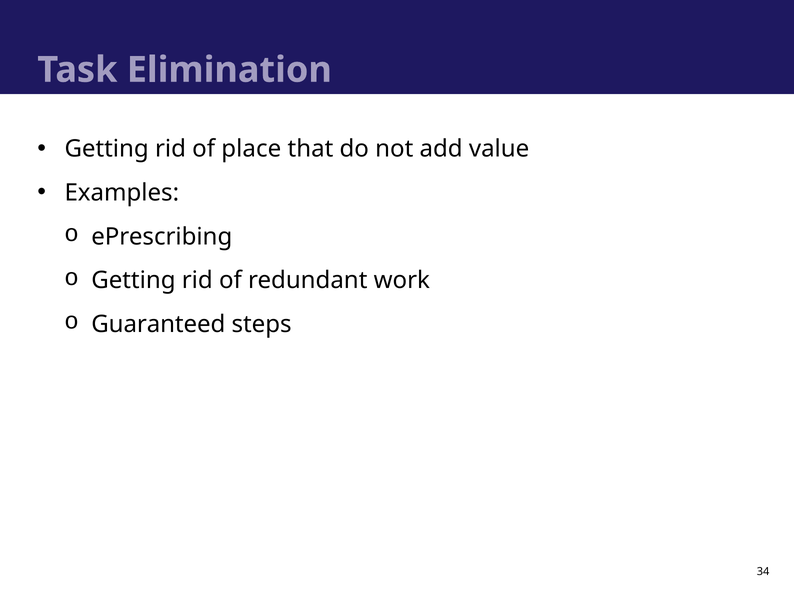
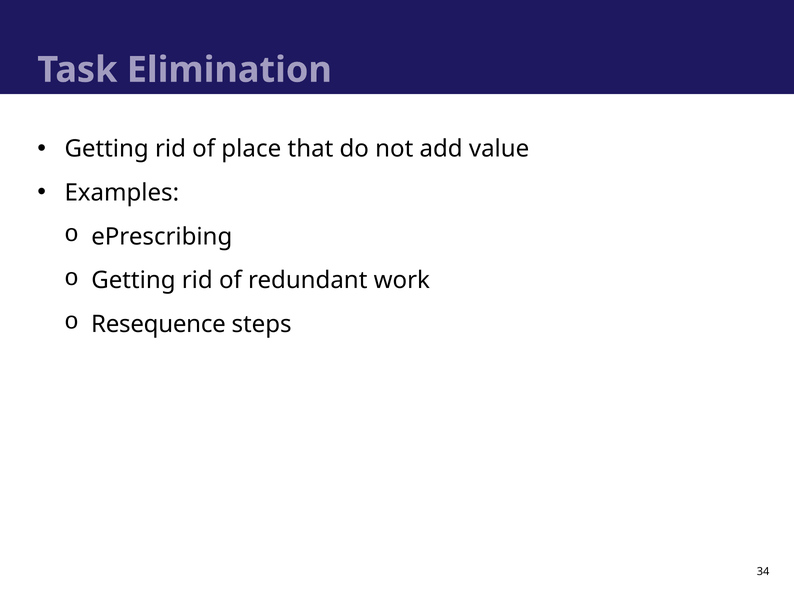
Guaranteed: Guaranteed -> Resequence (158, 324)
